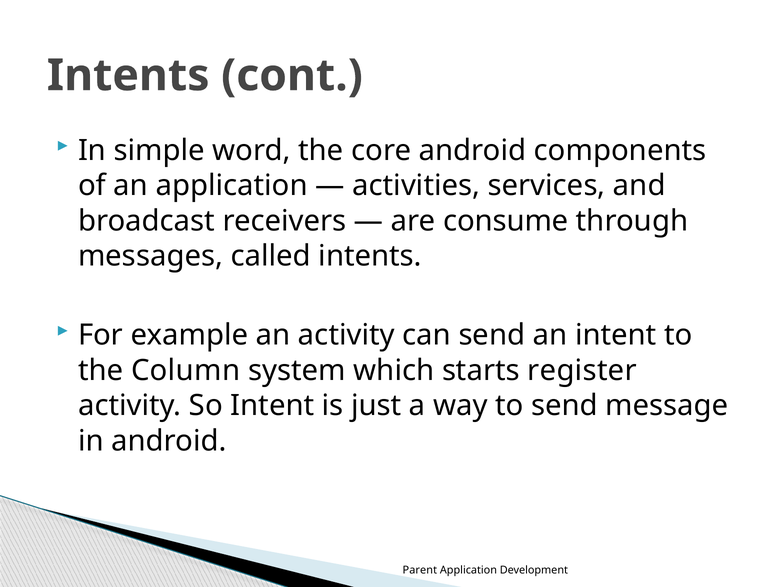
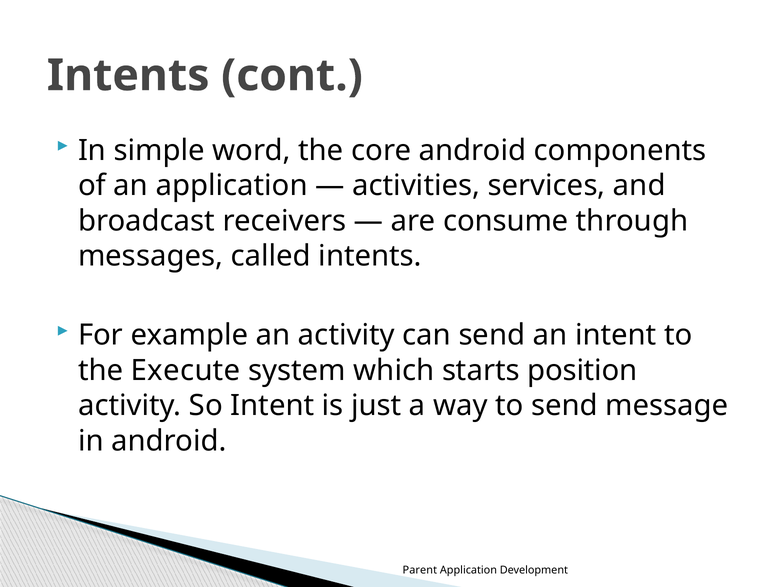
Column: Column -> Execute (186, 370)
register: register -> position (582, 370)
